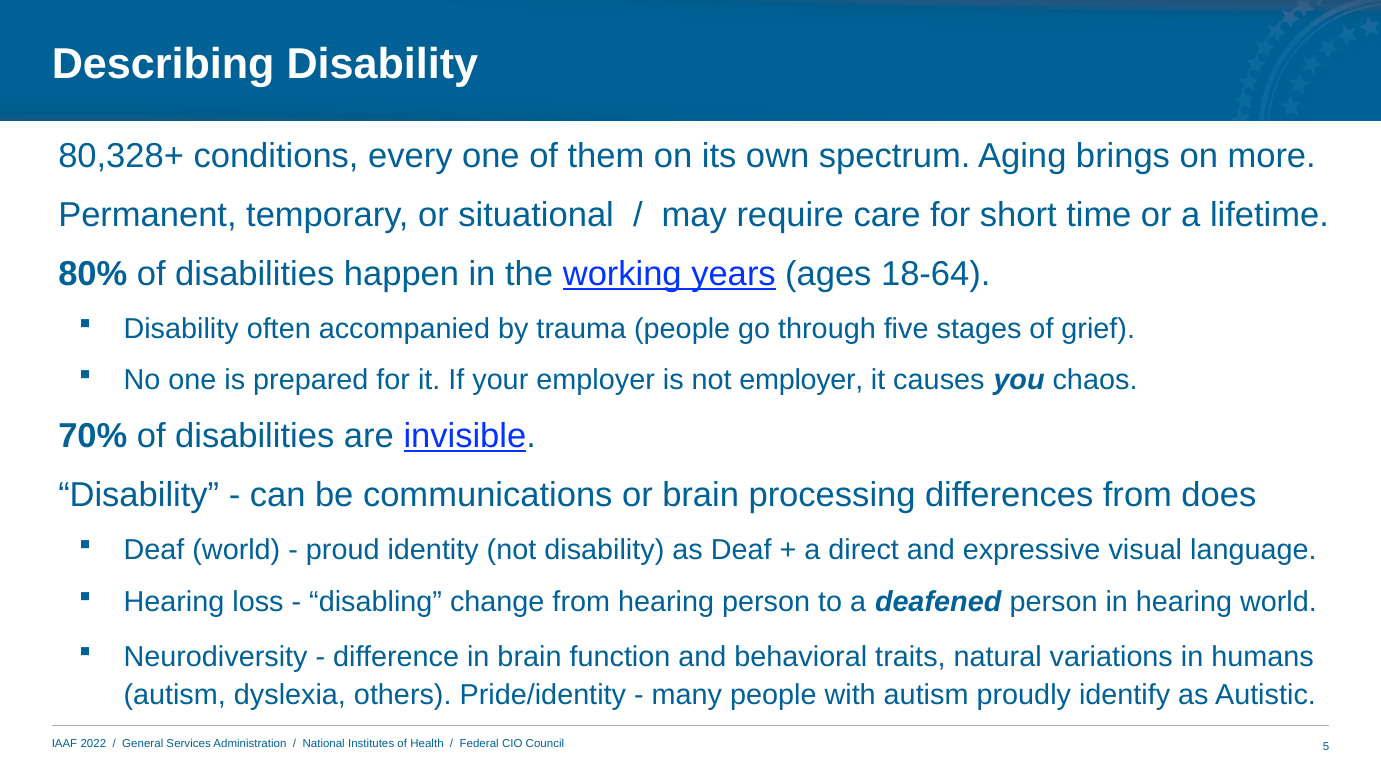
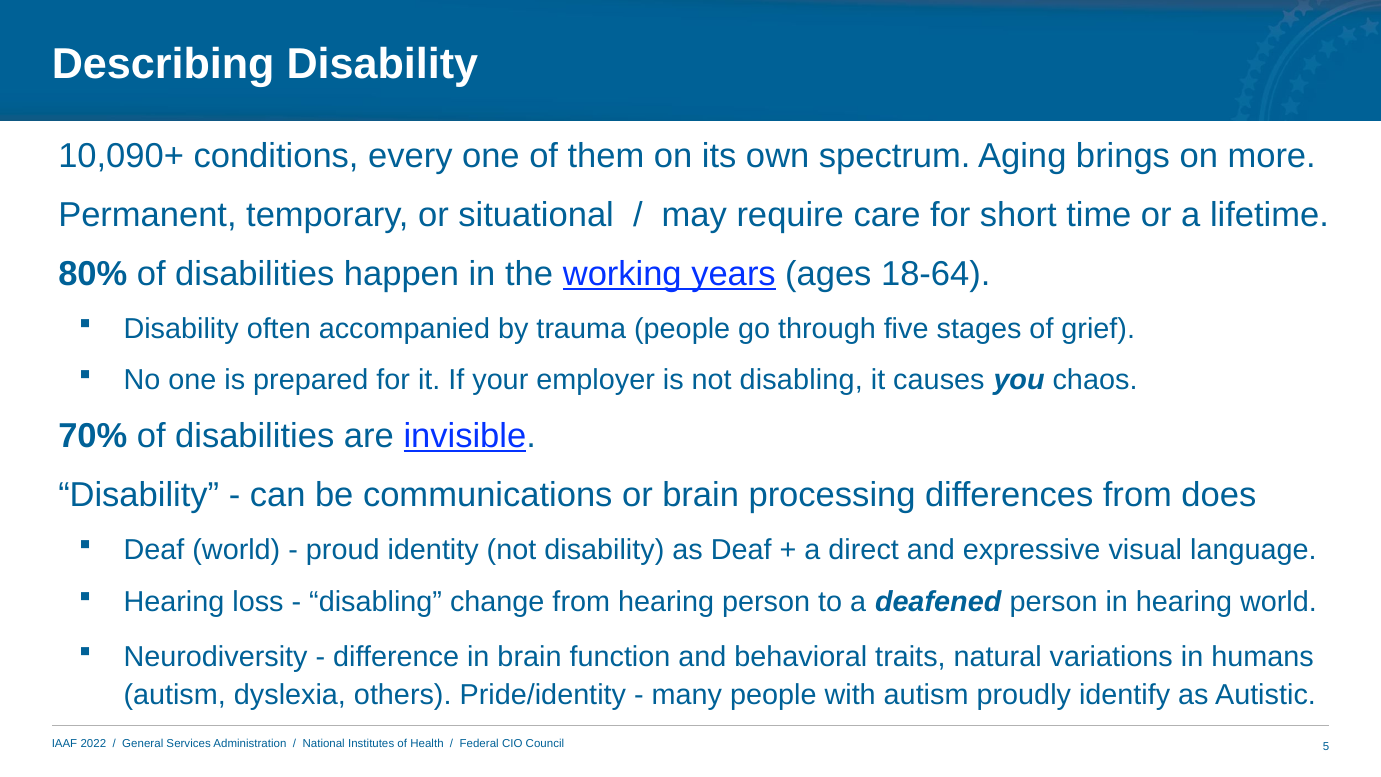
80,328+: 80,328+ -> 10,090+ (121, 156)
not employer: employer -> disabling (801, 380)
